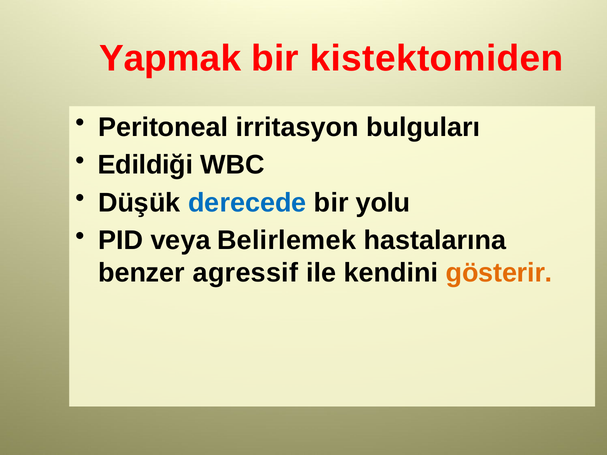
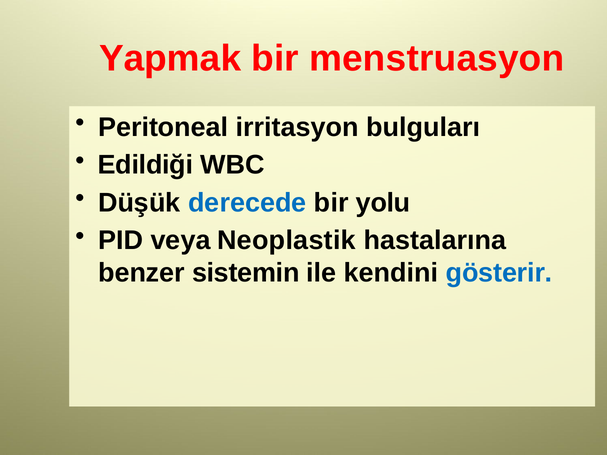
kistektomiden: kistektomiden -> menstruasyon (437, 59)
Belirlemek: Belirlemek -> Neoplastik (287, 241)
agressif: agressif -> sistemin (246, 273)
gösterir colour: orange -> blue (499, 273)
